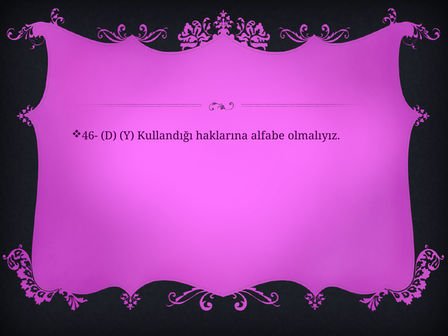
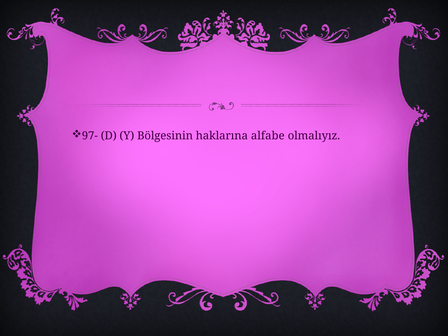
46-: 46- -> 97- (90, 136)
Kullandığı: Kullandığı -> Bölgesinin (165, 136)
